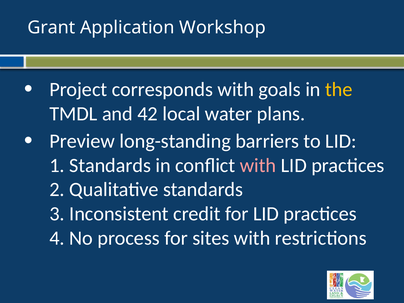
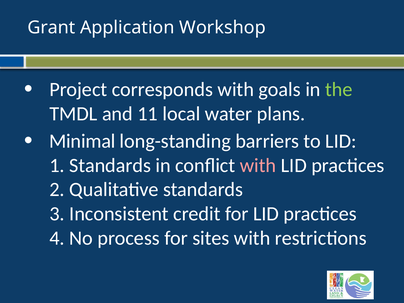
the colour: yellow -> light green (339, 90)
42: 42 -> 11 (148, 114)
Preview: Preview -> Minimal (82, 141)
